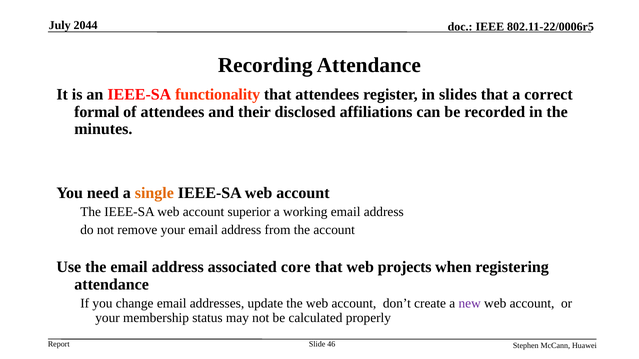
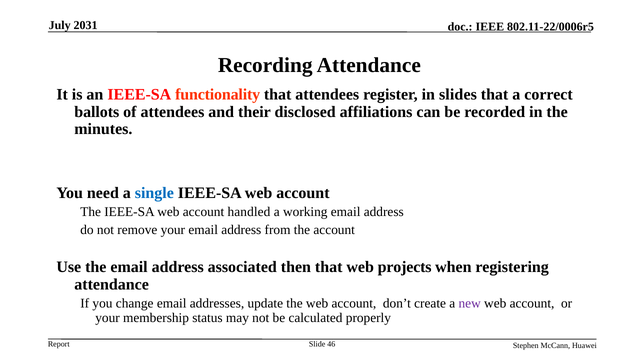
2044: 2044 -> 2031 (86, 25)
formal: formal -> ballots (97, 112)
single colour: orange -> blue (154, 193)
superior: superior -> handled (249, 212)
core: core -> then (296, 267)
